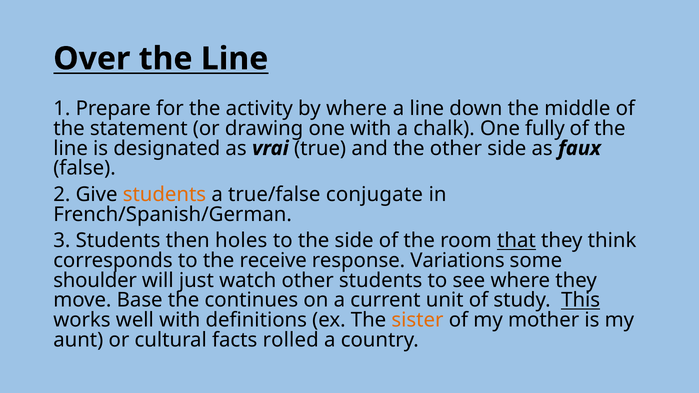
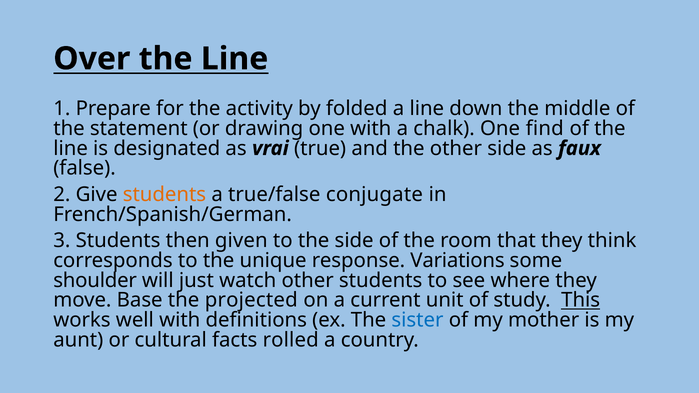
by where: where -> folded (357, 109)
fully: fully -> find (545, 129)
holes: holes -> given (241, 241)
that underline: present -> none (516, 241)
receive: receive -> unique (273, 261)
continues: continues -> projected (251, 300)
sister colour: orange -> blue (417, 320)
